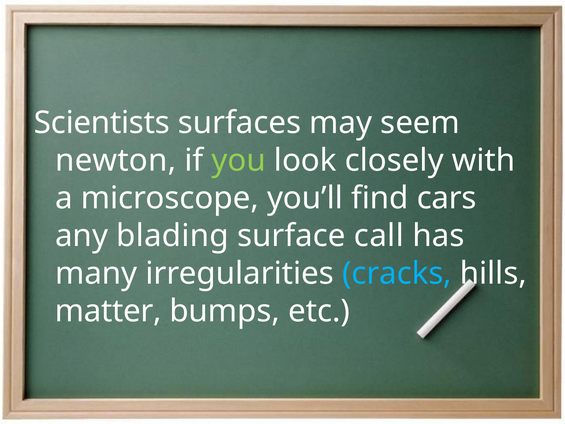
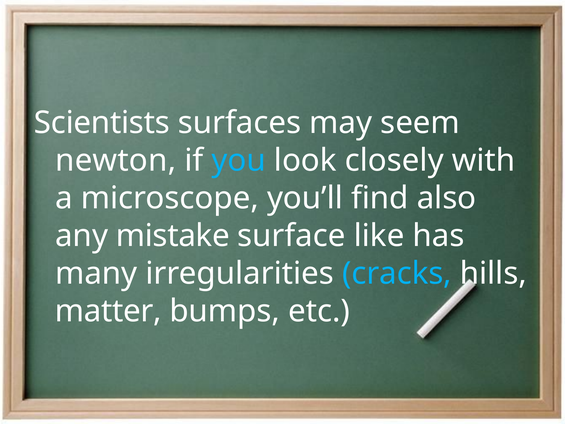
you colour: light green -> light blue (239, 160)
cars: cars -> also (447, 198)
blading: blading -> mistake (173, 236)
call: call -> like (379, 236)
